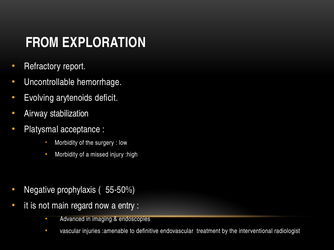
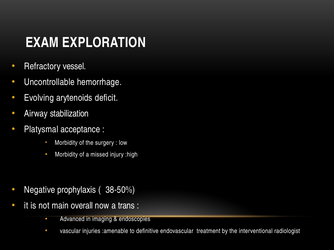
FROM: FROM -> EXAM (42, 43)
report: report -> vessel (74, 66)
55-50%: 55-50% -> 38-50% (120, 190)
regard: regard -> overall (82, 206)
entry: entry -> trans (126, 206)
